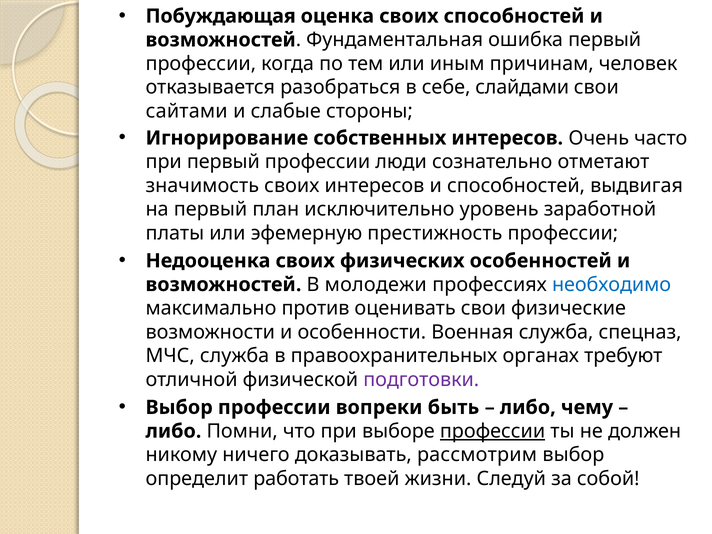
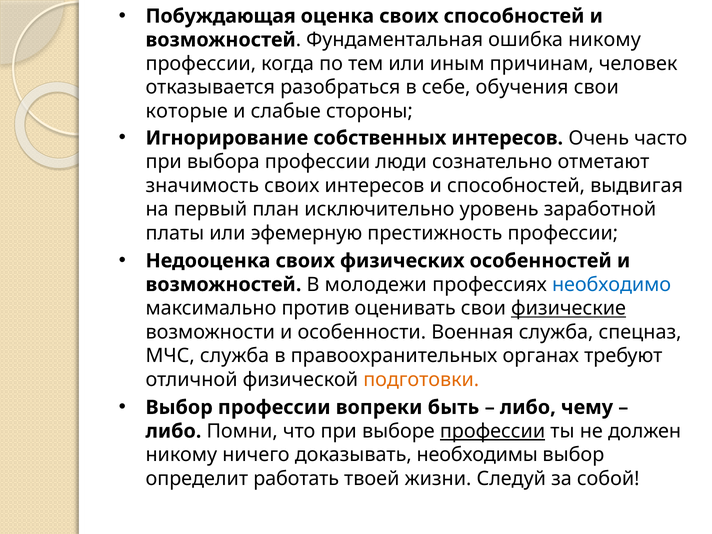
ошибка первый: первый -> никому (605, 40)
слайдами: слайдами -> обучения (522, 87)
сайтами: сайтами -> которые (187, 111)
при первый: первый -> выбора (223, 162)
физические underline: none -> present (569, 308)
подготовки colour: purple -> orange (421, 380)
рассмотрим: рассмотрим -> необходимы (477, 455)
